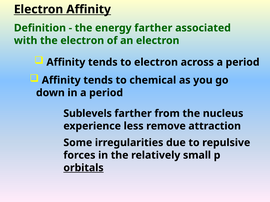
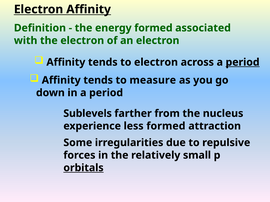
energy farther: farther -> formed (153, 28)
period underline: none -> present (243, 62)
chemical: chemical -> measure (153, 80)
less remove: remove -> formed (166, 126)
